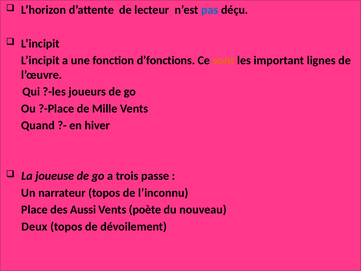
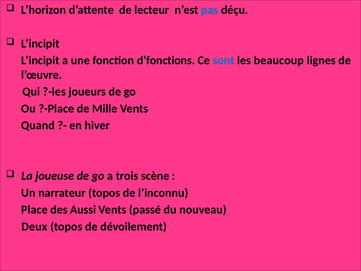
sont colour: orange -> blue (224, 60)
important: important -> beaucoup (279, 60)
passe: passe -> scène (155, 176)
poète: poète -> passé (145, 210)
